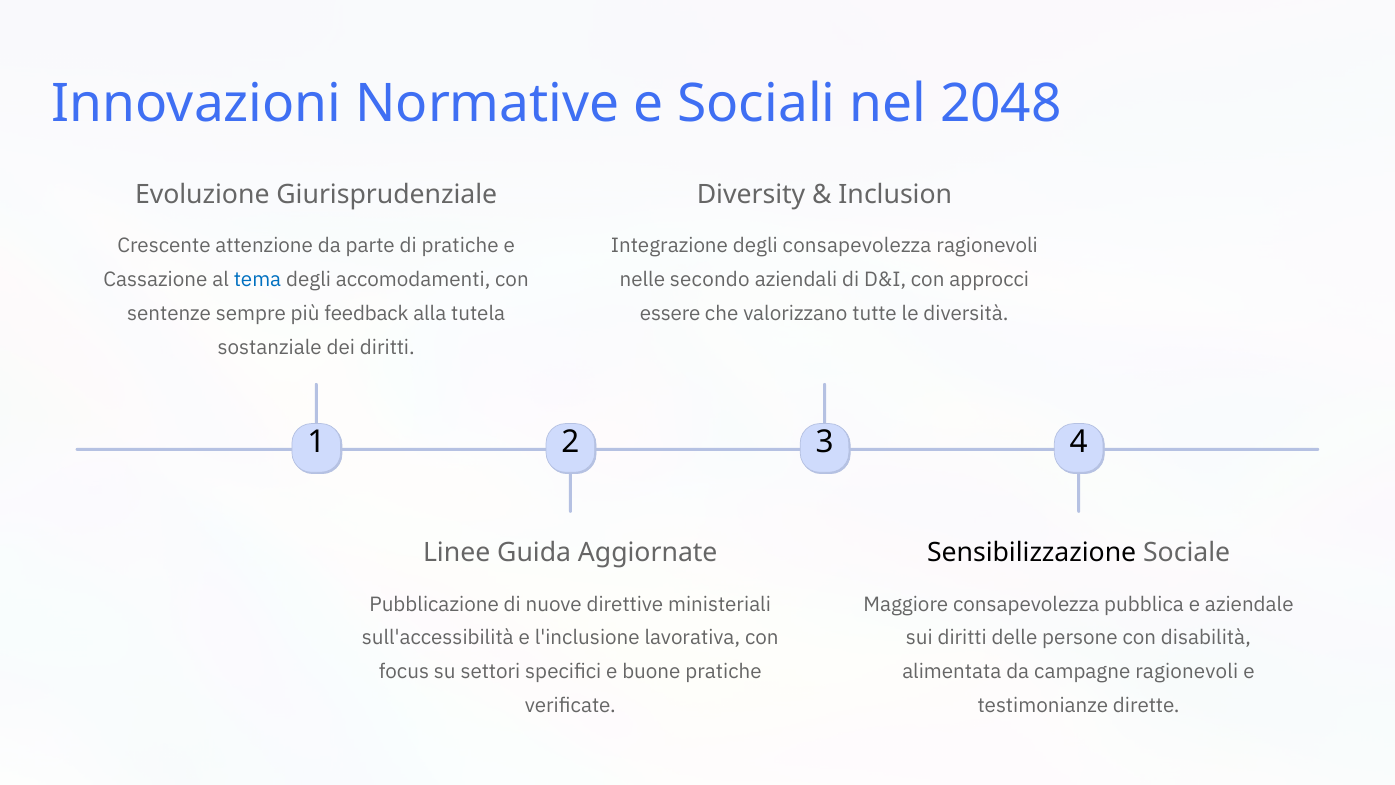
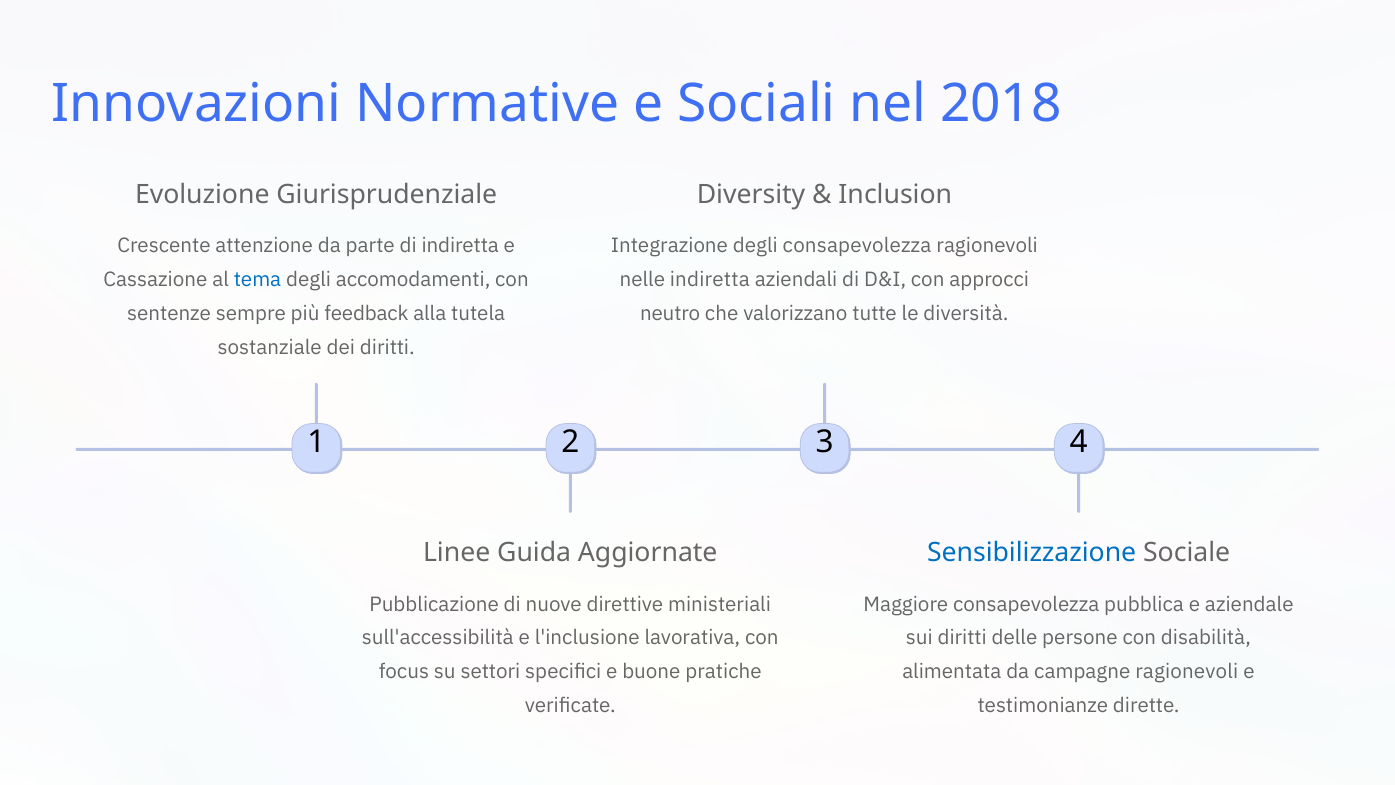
2048: 2048 -> 2018 (1001, 104)
di pratiche: pratiche -> indiretta (460, 246)
nelle secondo: secondo -> indiretta (710, 280)
essere: essere -> neutro (670, 314)
Sensibilizzazione colour: black -> blue (1032, 553)
